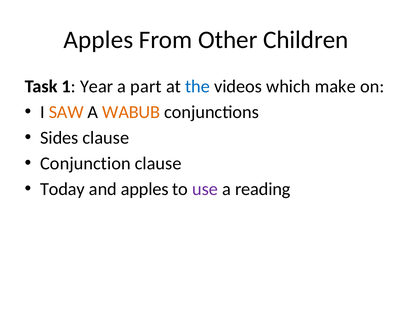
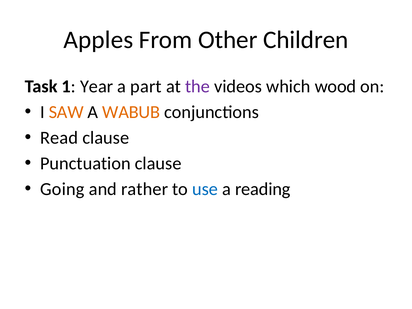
the colour: blue -> purple (198, 86)
make: make -> wood (335, 86)
Sides: Sides -> Read (59, 138)
Conjunction: Conjunction -> Punctuation (85, 163)
Today: Today -> Going (62, 189)
and apples: apples -> rather (145, 189)
use colour: purple -> blue (205, 189)
